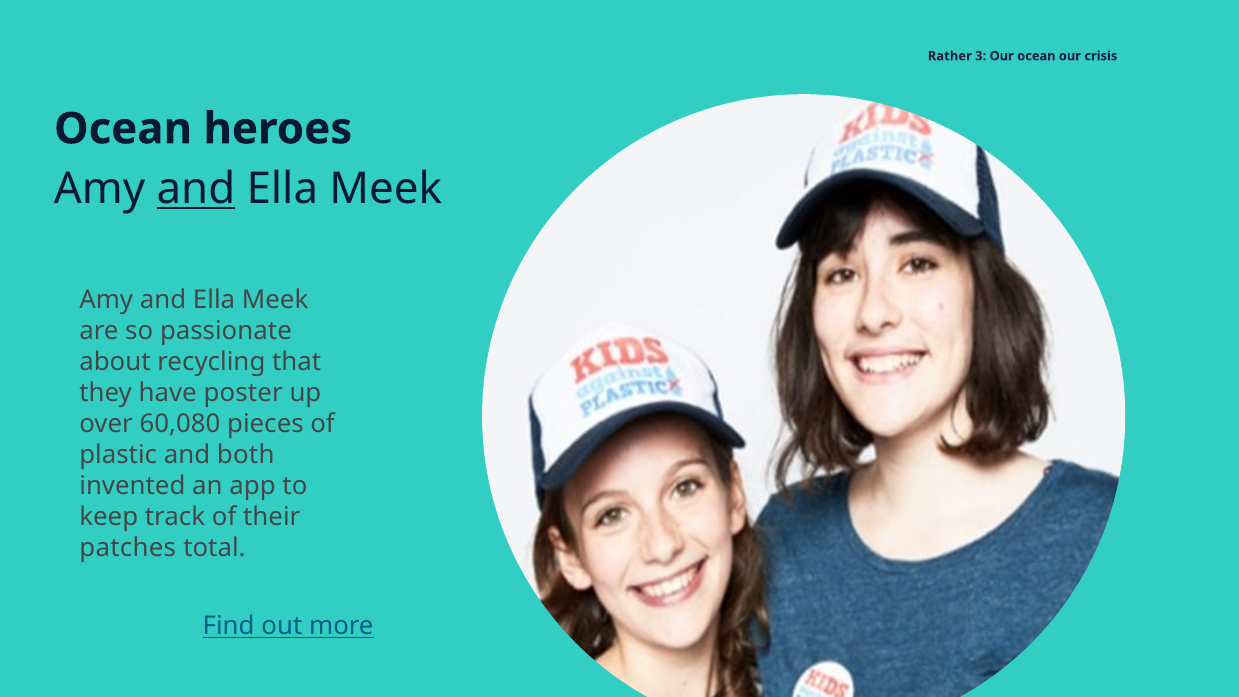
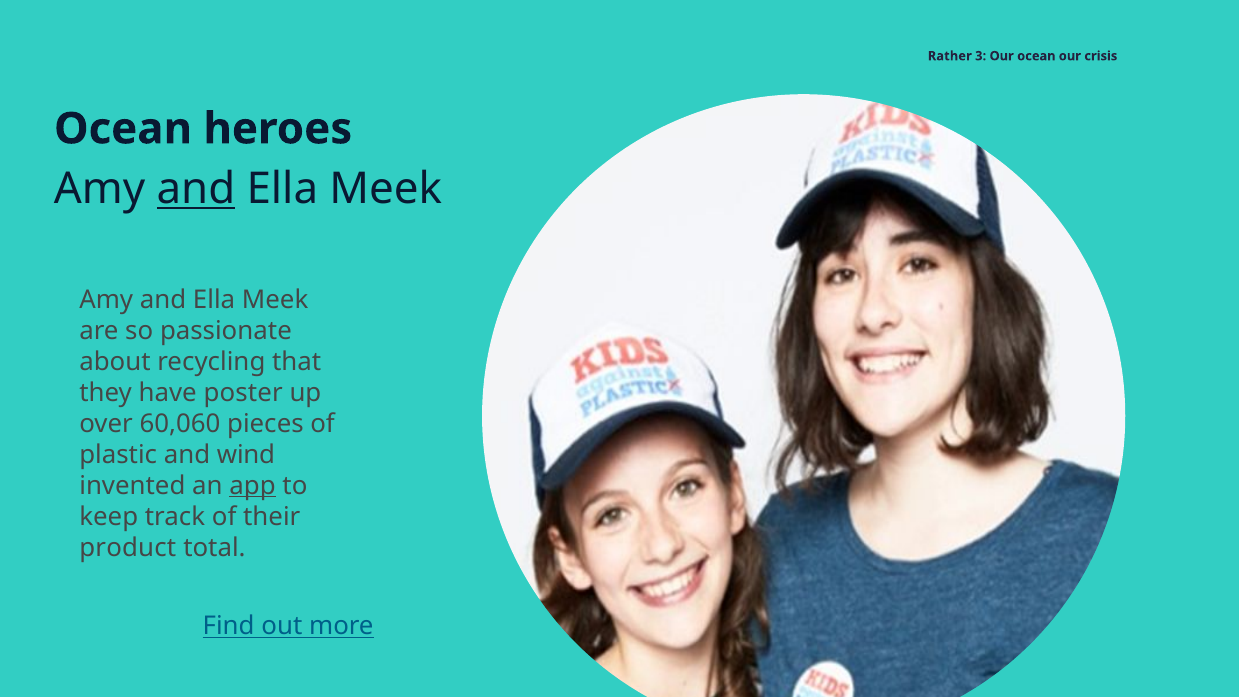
60,080: 60,080 -> 60,060 (180, 424)
both: both -> wind (246, 455)
app underline: none -> present (253, 486)
patches: patches -> product (128, 548)
